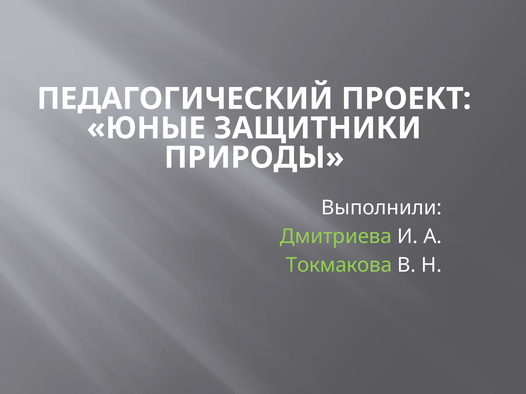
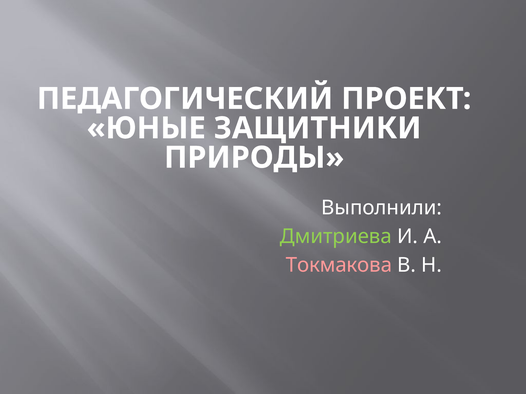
Токмакова colour: light green -> pink (339, 265)
